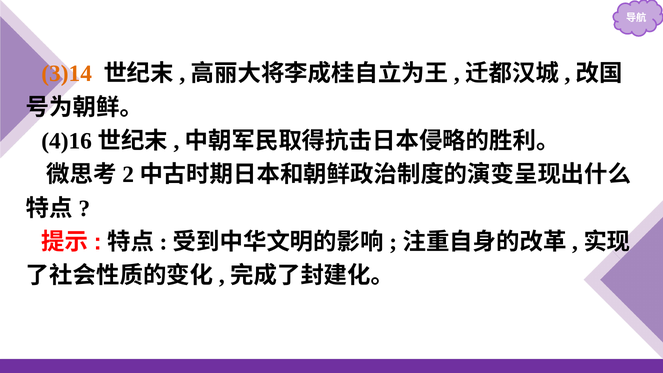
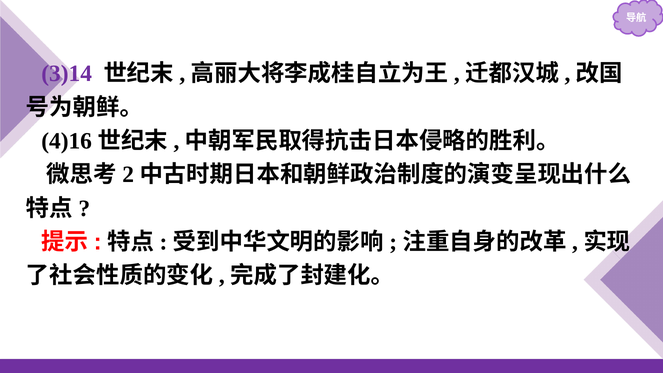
3)14 colour: orange -> purple (67, 74)
